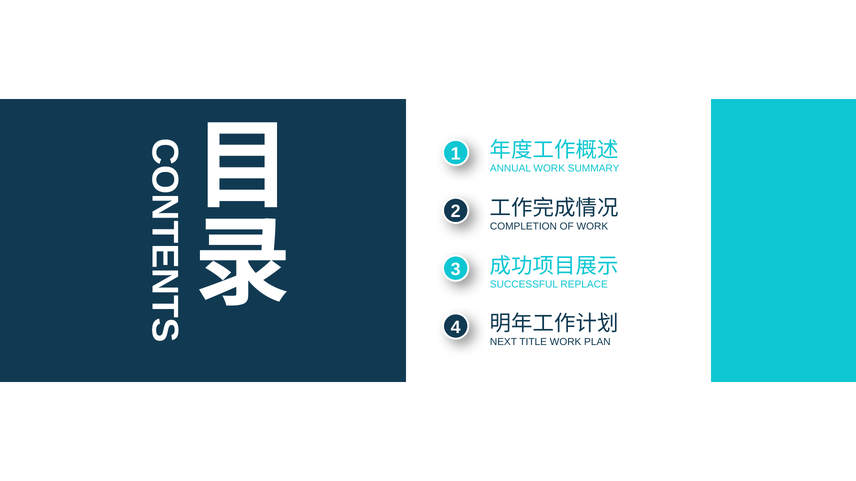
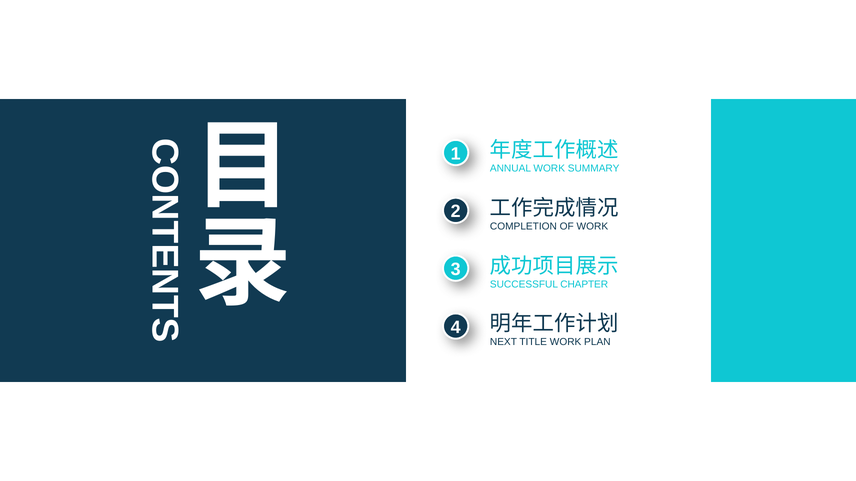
REPLACE: REPLACE -> CHAPTER (584, 284)
